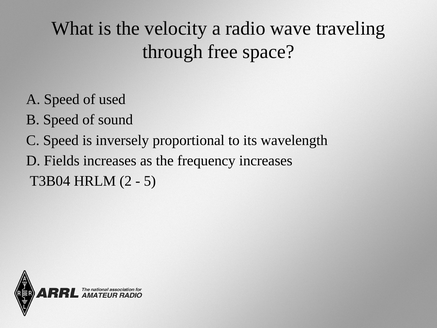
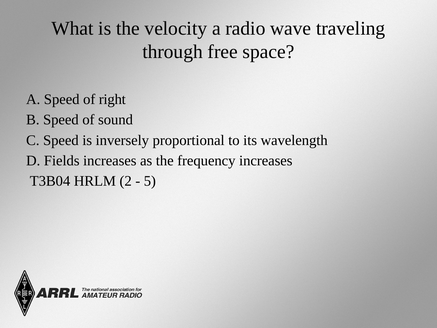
used: used -> right (112, 99)
